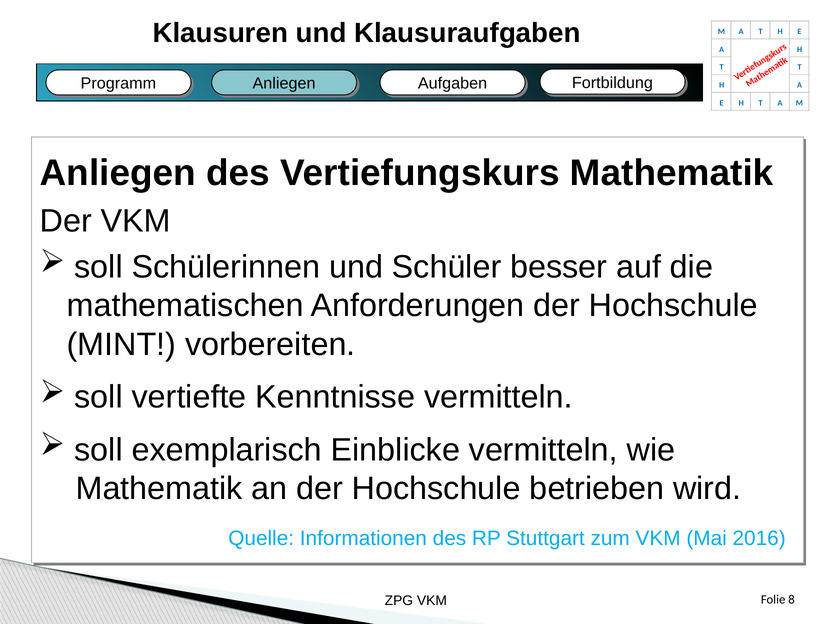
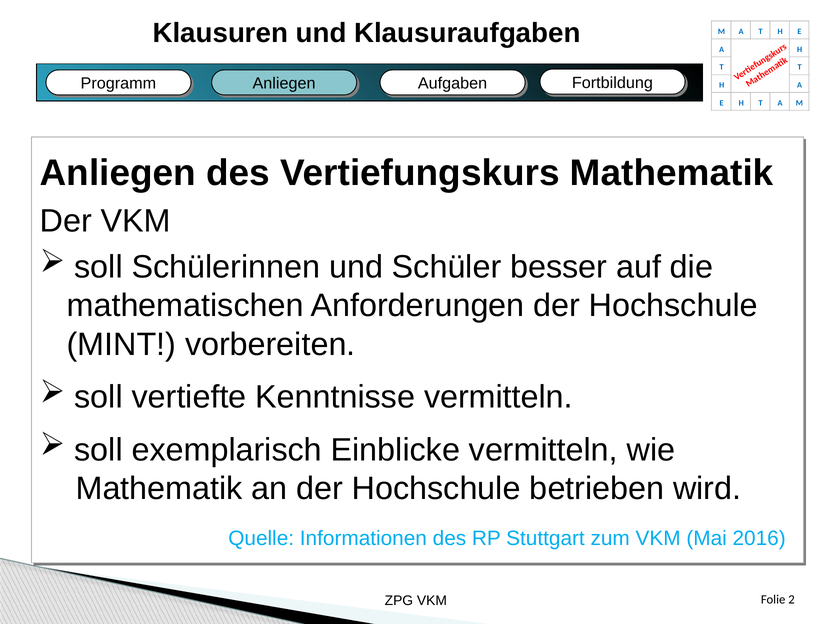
8: 8 -> 2 (792, 600)
